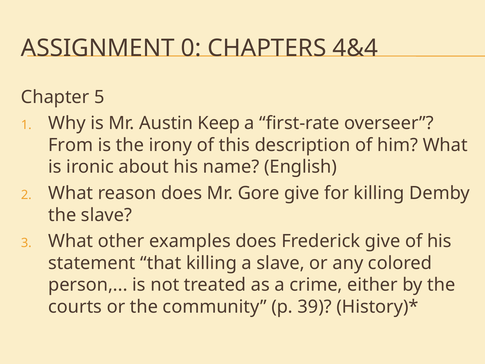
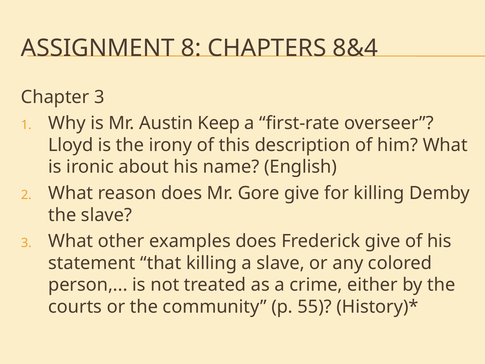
0: 0 -> 8 (191, 48)
4&4: 4&4 -> 8&4 (355, 48)
Chapter 5: 5 -> 3 (99, 97)
From: From -> Lloyd (71, 145)
39: 39 -> 55 (315, 307)
